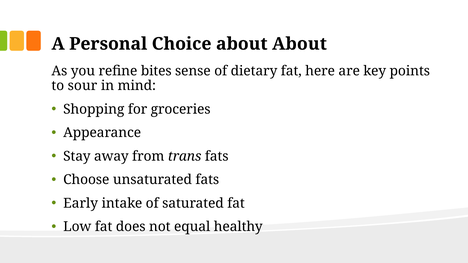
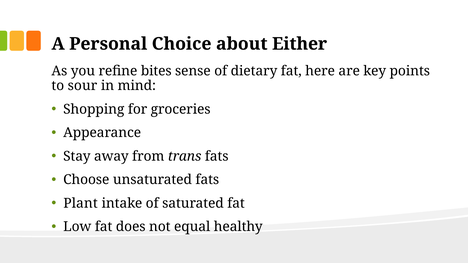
about About: About -> Either (300, 44)
Early: Early -> Plant (81, 203)
